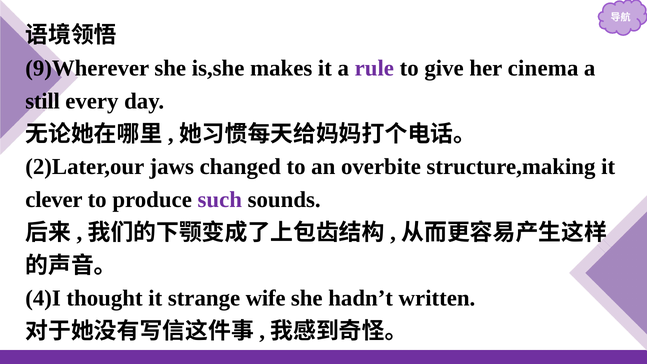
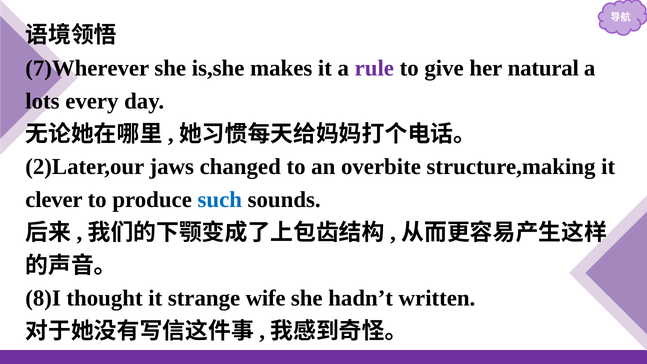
9)Wherever: 9)Wherever -> 7)Wherever (87, 68)
cinema: cinema -> natural (543, 68)
still: still -> lots (42, 101)
such colour: purple -> blue (220, 200)
4)I: 4)I -> 8)I (43, 298)
